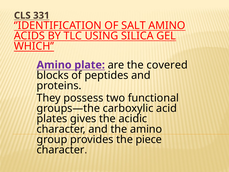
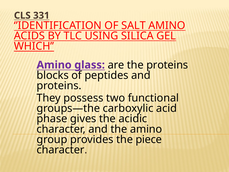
plate: plate -> glass (90, 65)
the covered: covered -> proteins (167, 65)
plates: plates -> phase (52, 119)
